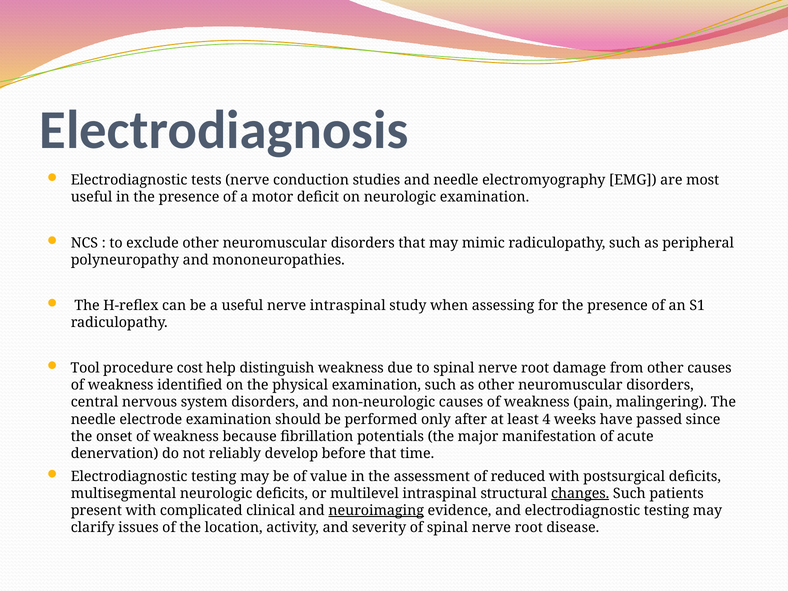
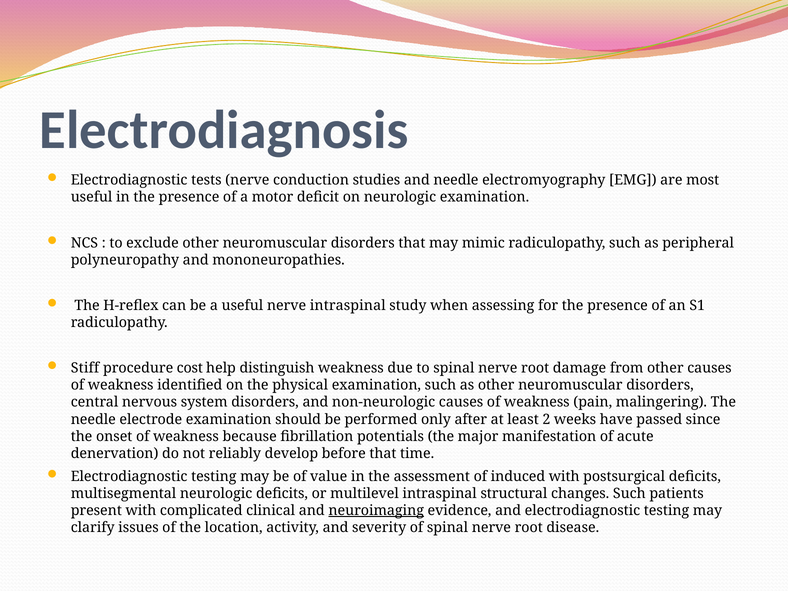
Tool: Tool -> Stiff (85, 368)
4: 4 -> 2 (546, 419)
reduced: reduced -> induced (518, 476)
changes underline: present -> none (580, 493)
